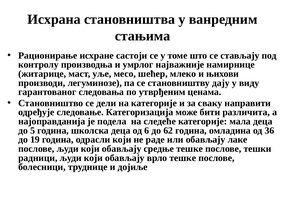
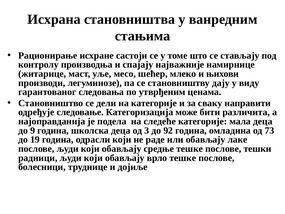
умрлог: умрлог -> спајају (138, 65)
5: 5 -> 9 (33, 130)
6: 6 -> 3 (147, 130)
62: 62 -> 92 (168, 130)
36: 36 -> 73 (270, 130)
